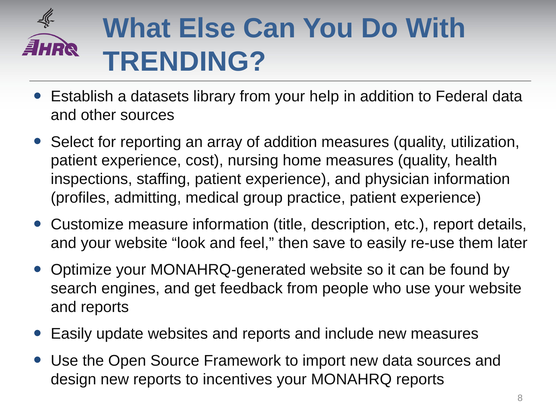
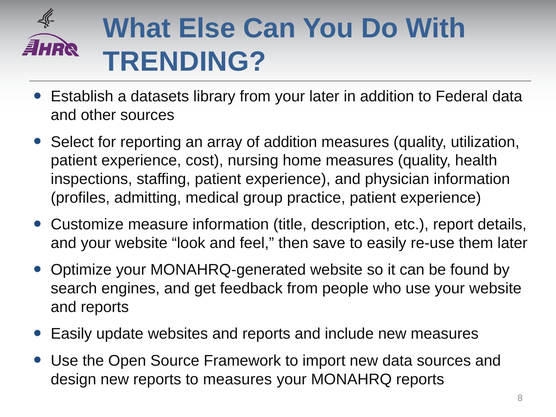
your help: help -> later (324, 97)
to incentives: incentives -> measures (237, 379)
